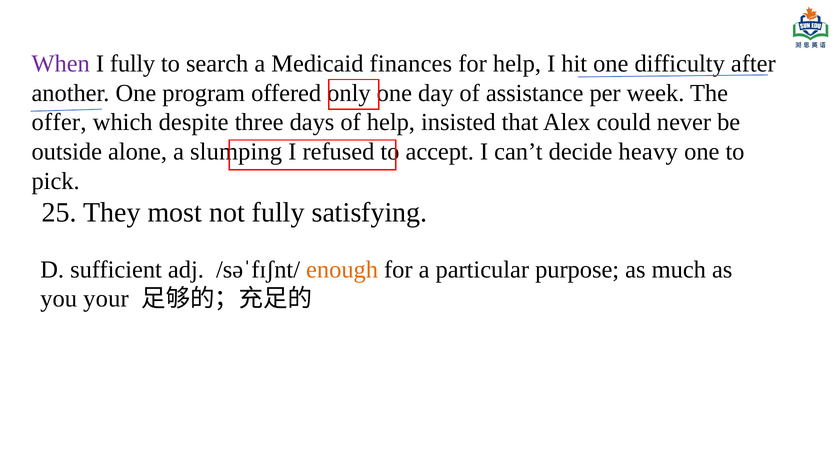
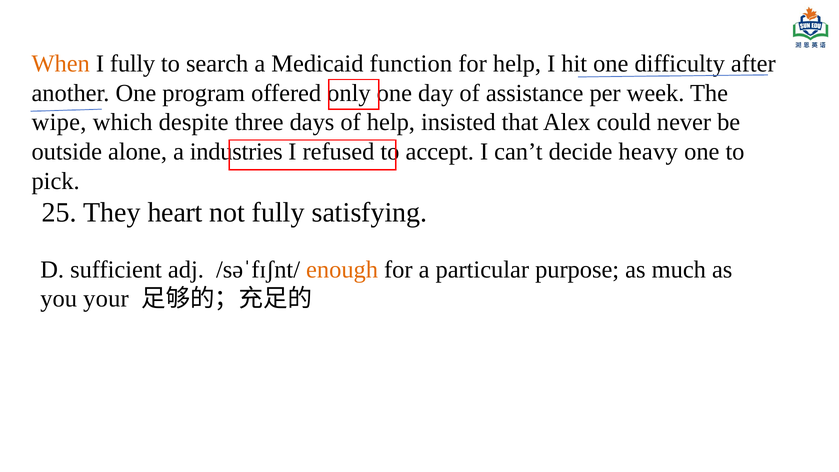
When colour: purple -> orange (61, 64)
finances: finances -> function (411, 64)
offer: offer -> wipe (59, 122)
slumping: slumping -> industries (236, 152)
most: most -> heart (175, 212)
